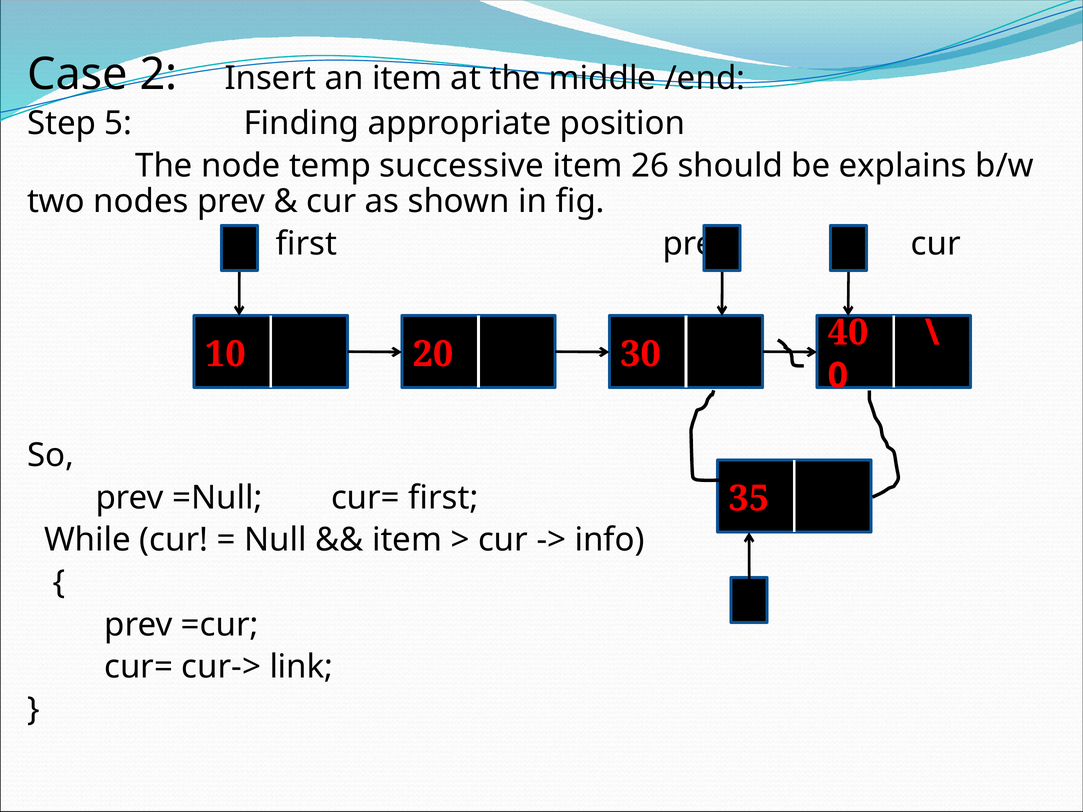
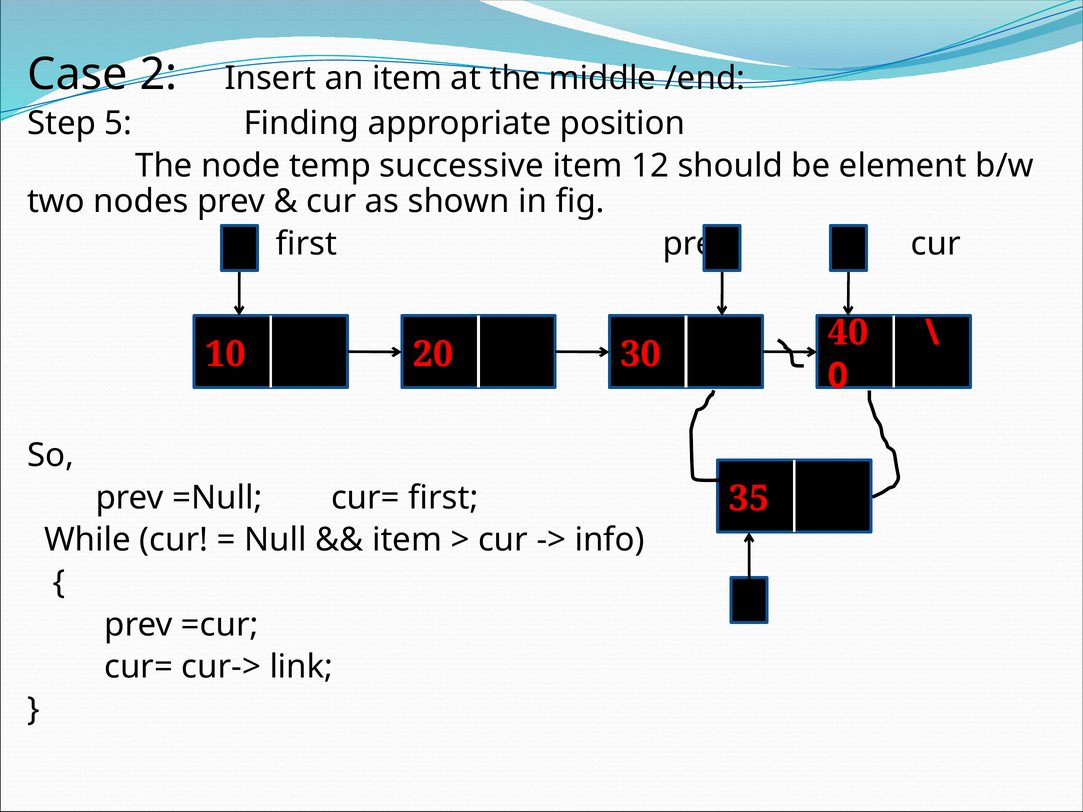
26: 26 -> 12 (650, 166)
explains: explains -> element (903, 166)
